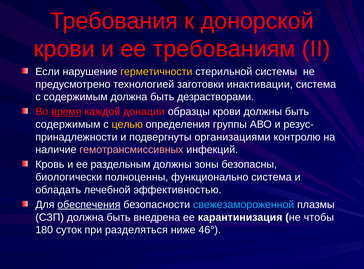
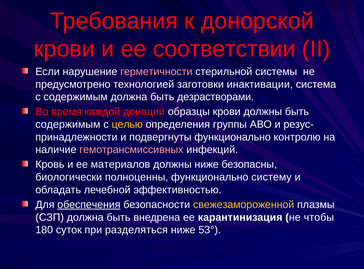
требованиям: требованиям -> соответствии (224, 49)
герметичности colour: yellow -> pink (156, 72)
время underline: present -> none (66, 112)
подвергнуты организациями: организациями -> функционально (233, 137)
раздельным: раздельным -> материалов (121, 165)
должны зоны: зоны -> ниже (207, 165)
функционально система: система -> систему (271, 177)
свежезамороженной colour: light blue -> yellow (244, 205)
46°: 46° -> 53° (210, 230)
